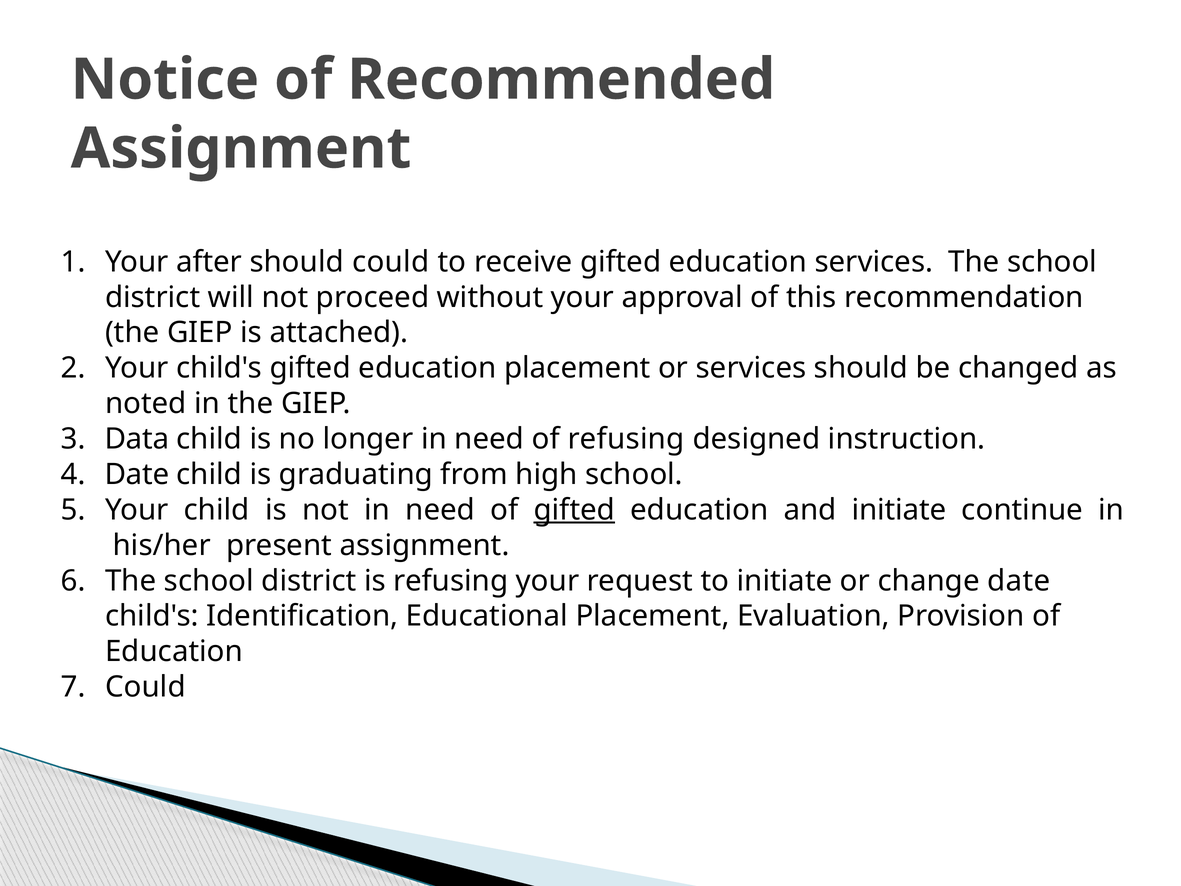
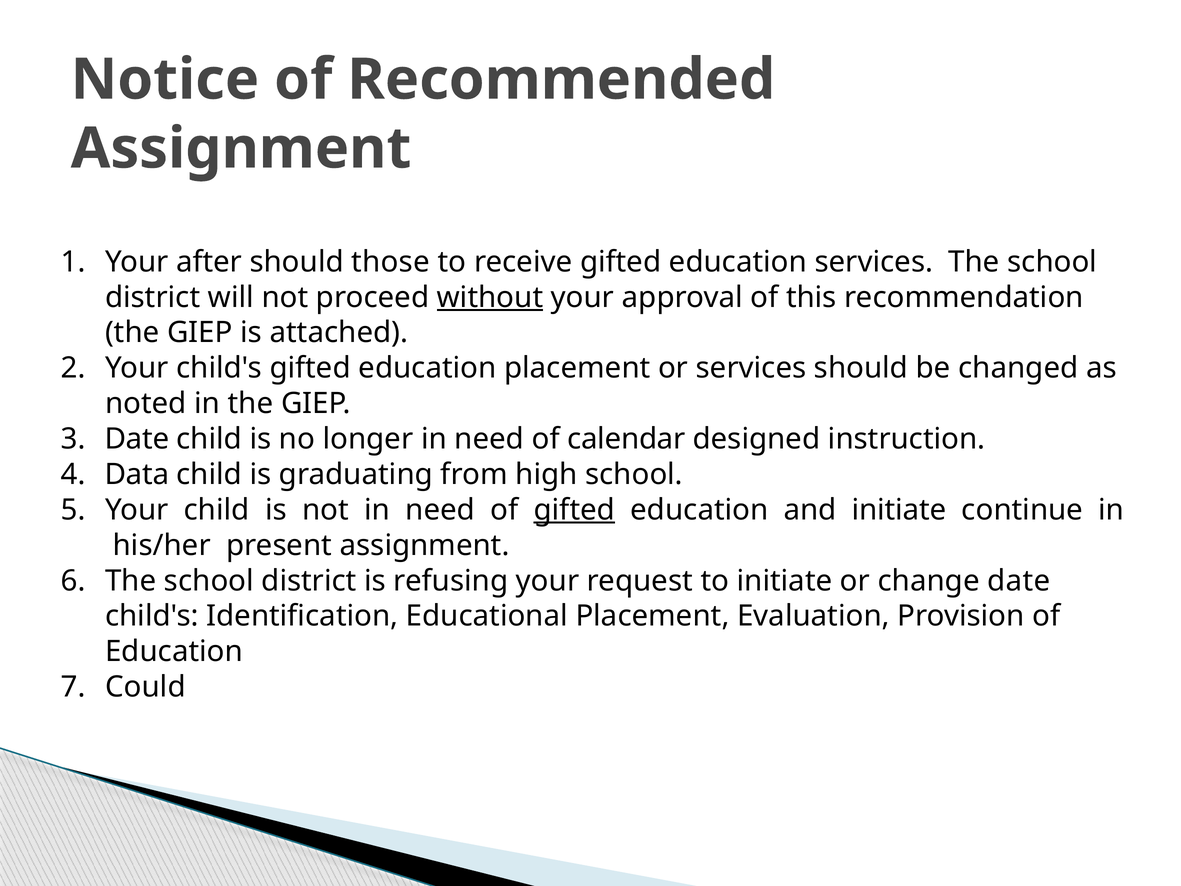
should could: could -> those (391, 262)
without underline: none -> present (490, 297)
Data: Data -> Date (137, 439)
of refusing: refusing -> calendar (626, 439)
Date: Date -> Data (137, 474)
